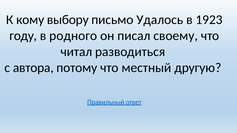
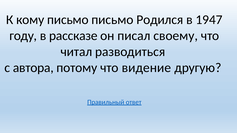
кому выбору: выбору -> письмо (68, 20)
Удалось: Удалось -> Родился (160, 20)
1923: 1923 -> 1947 (209, 20)
родного: родного -> рассказе (73, 36)
местный: местный -> видение (146, 68)
